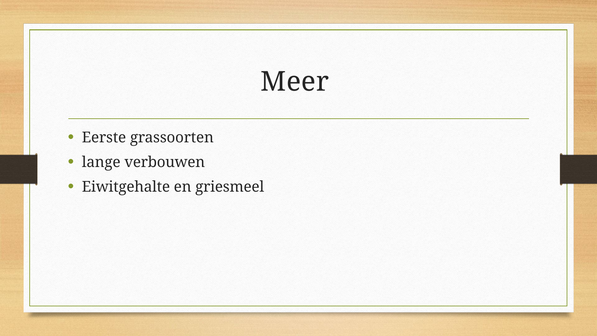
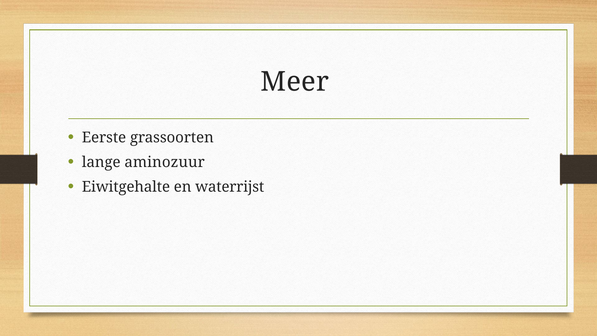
verbouwen: verbouwen -> aminozuur (165, 162)
griesmeel: griesmeel -> waterrijst (230, 187)
